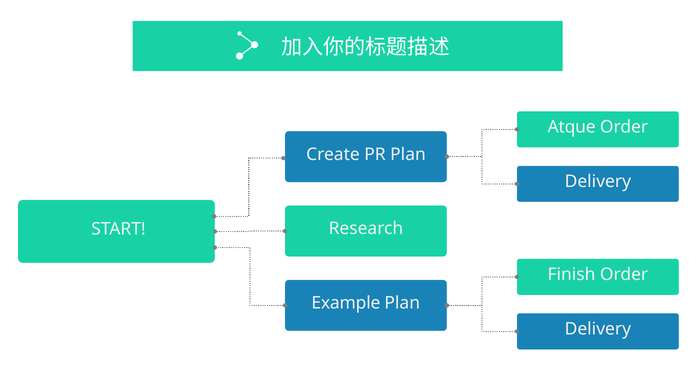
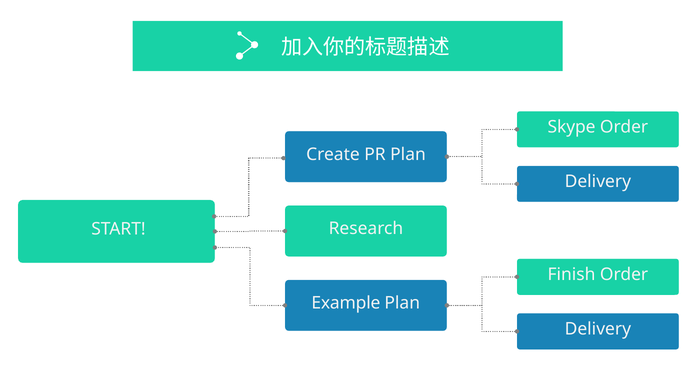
Atque: Atque -> Skype (572, 127)
